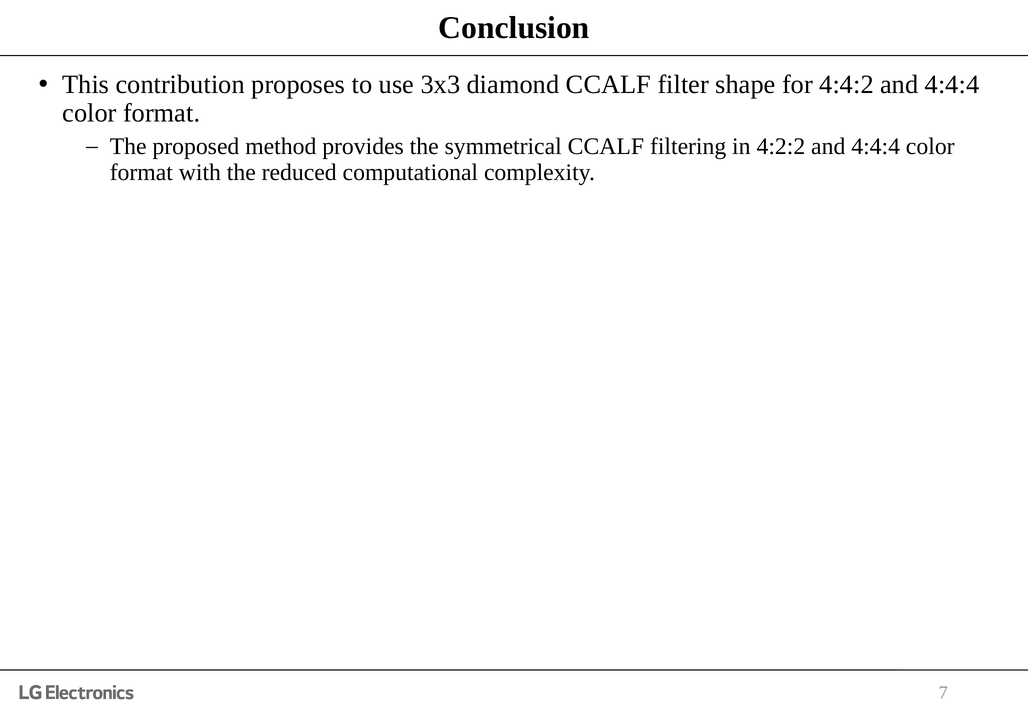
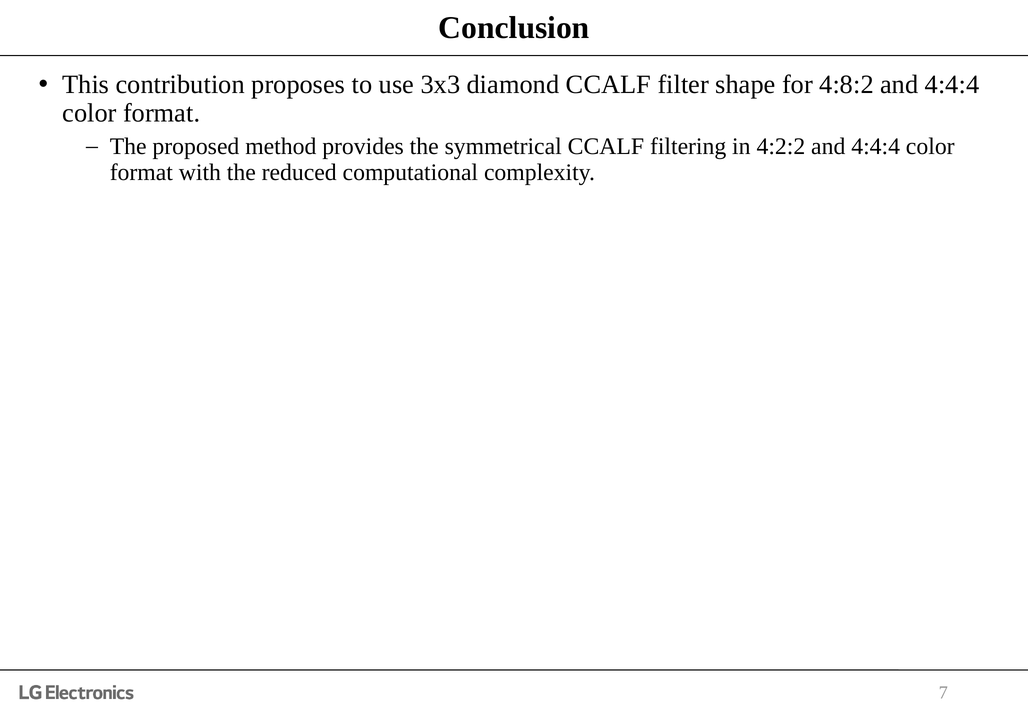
4:4:2: 4:4:2 -> 4:8:2 (847, 84)
